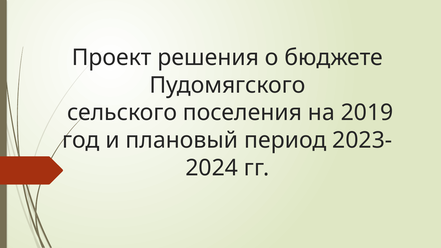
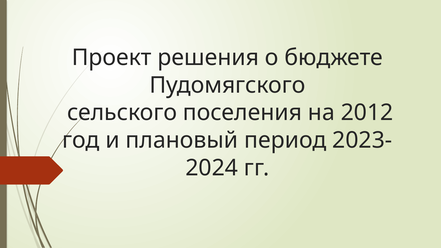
2019: 2019 -> 2012 (367, 113)
